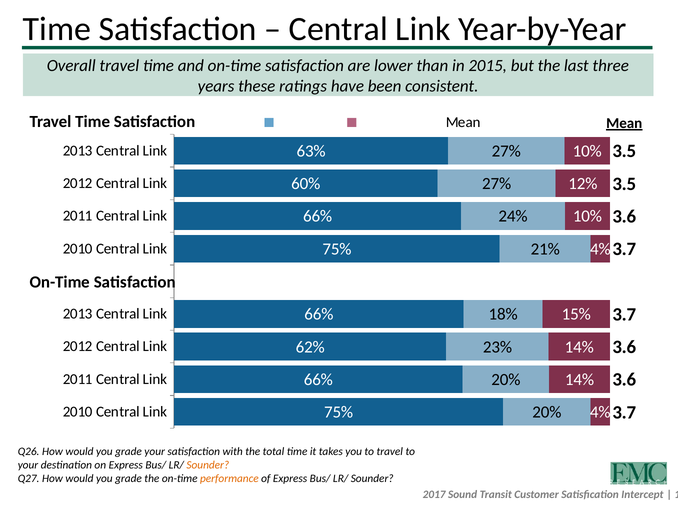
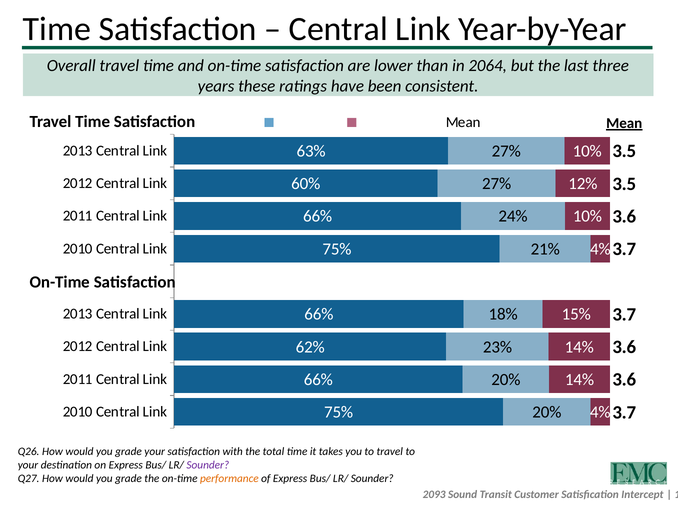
2015: 2015 -> 2064 (488, 66)
Sounder colour: orange -> purple (208, 465)
2017: 2017 -> 2093 (434, 494)
